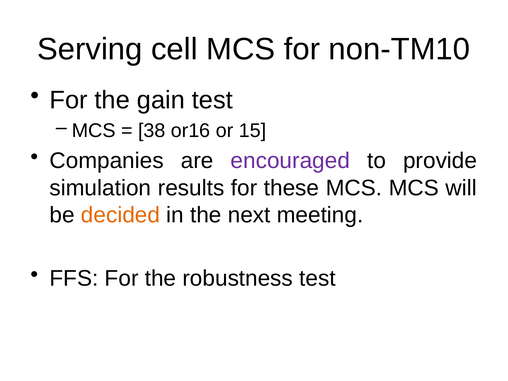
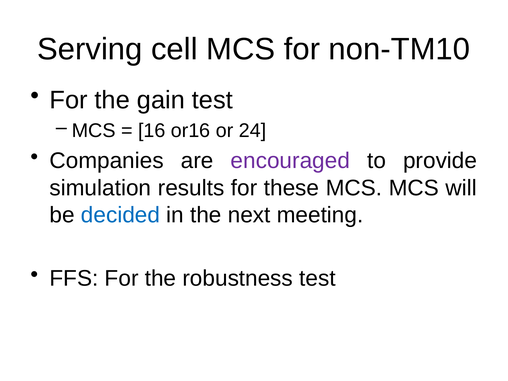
38: 38 -> 16 (152, 131)
15: 15 -> 24 (252, 131)
decided colour: orange -> blue (120, 215)
